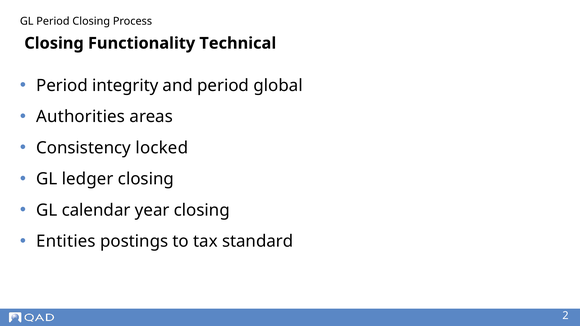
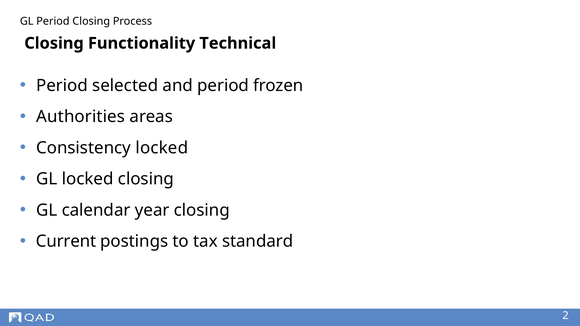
integrity: integrity -> selected (125, 86)
global: global -> frozen (278, 86)
GL ledger: ledger -> locked (88, 179)
Entities: Entities -> Current (66, 242)
